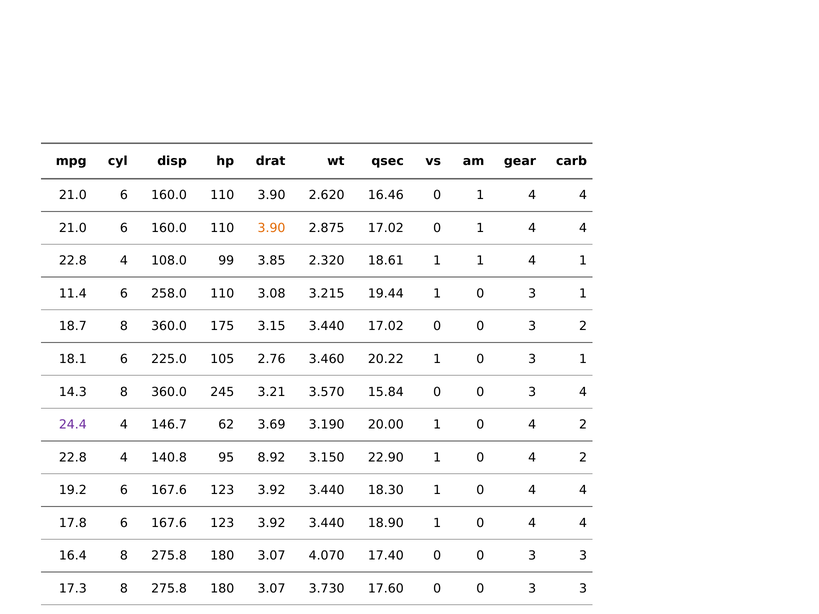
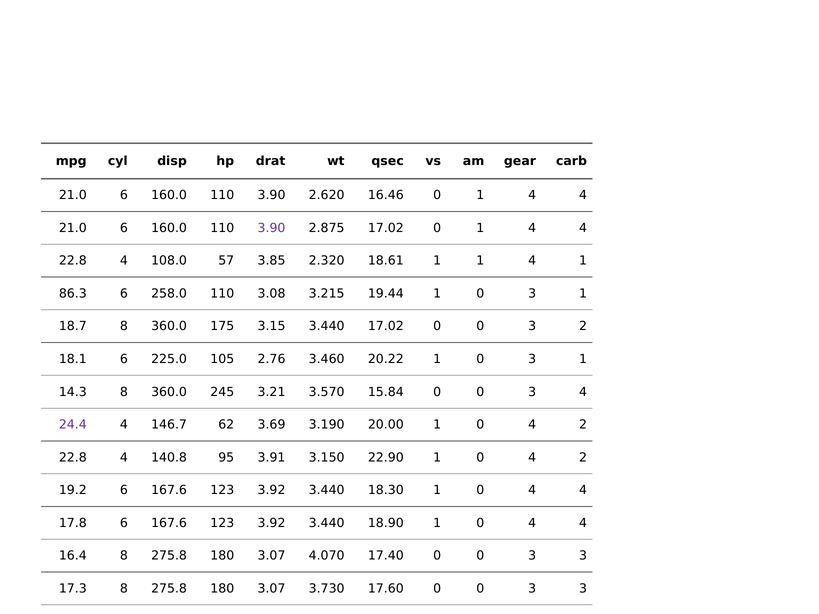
3.90 colour: orange -> purple (272, 228)
99: 99 -> 57 (226, 261)
11.4: 11.4 -> 86.3 (73, 294)
8.92: 8.92 -> 3.91 (272, 458)
